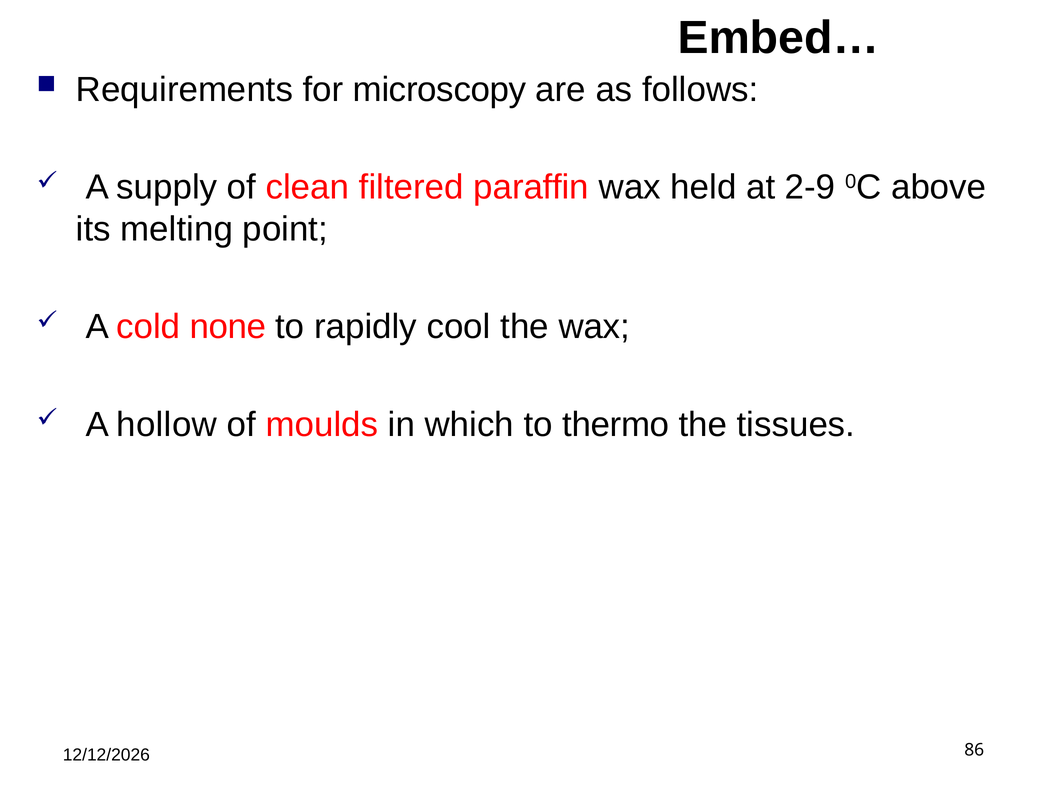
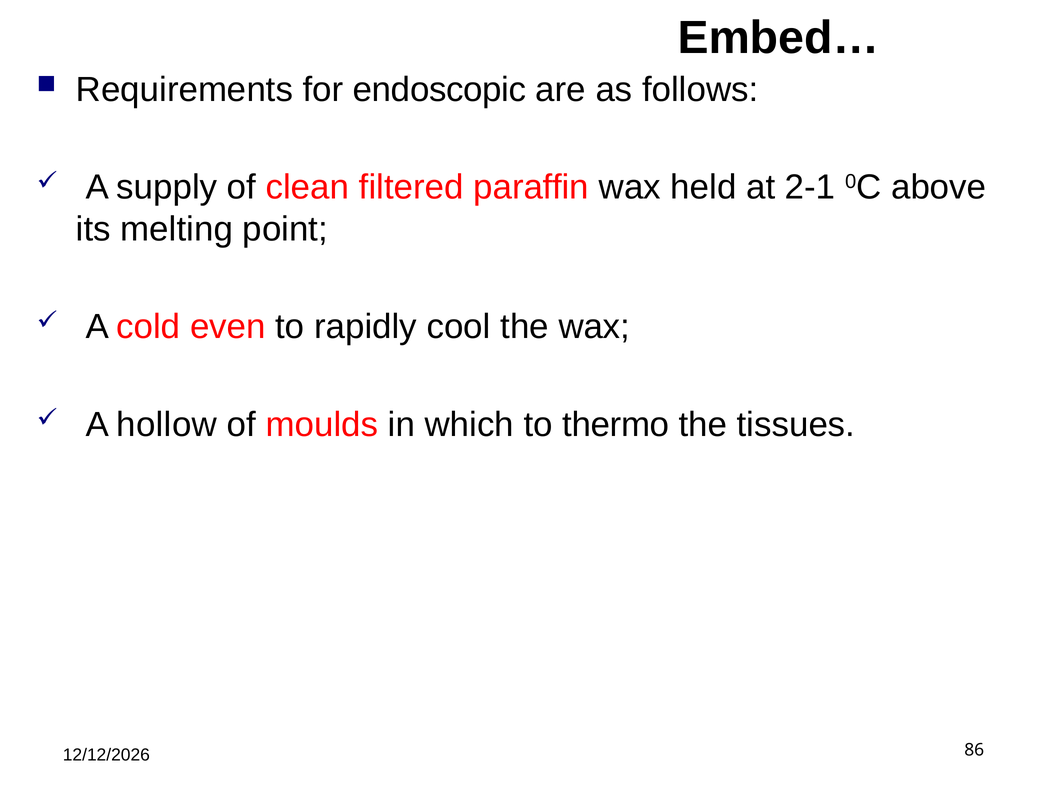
microscopy: microscopy -> endoscopic (440, 90)
2-9: 2-9 -> 2-1 (810, 187)
none: none -> even (228, 327)
